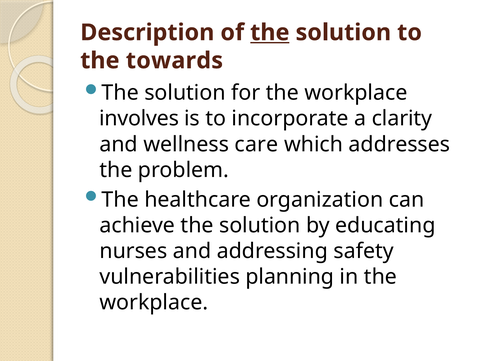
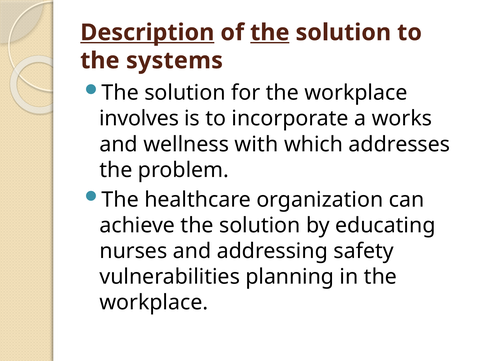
Description underline: none -> present (147, 32)
towards: towards -> systems (174, 61)
clarity: clarity -> works (402, 119)
care: care -> with (256, 144)
